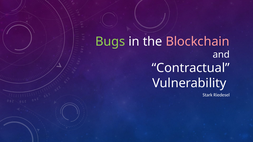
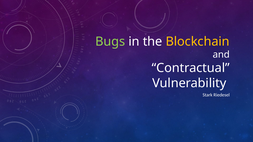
Blockchain colour: pink -> yellow (198, 42)
